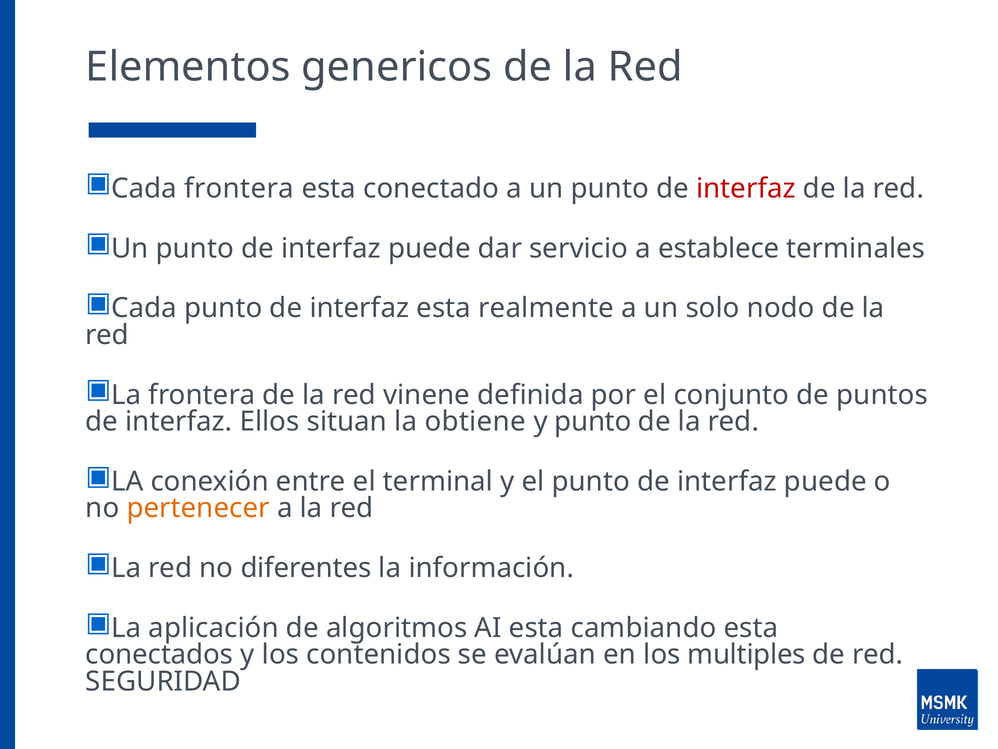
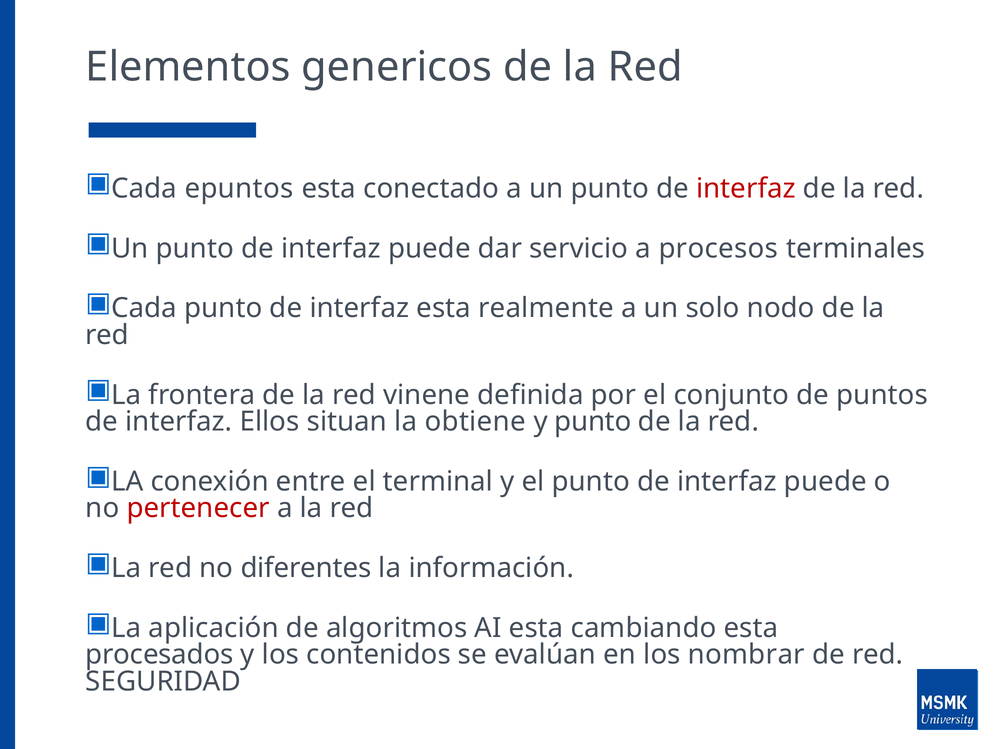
Cada frontera: frontera -> epuntos (239, 188)
establece: establece -> procesos (718, 248)
pertenecer colour: orange -> red (198, 508)
conectados: conectados -> procesados (159, 654)
multiples: multiples -> nombrar (746, 654)
